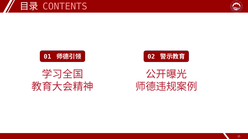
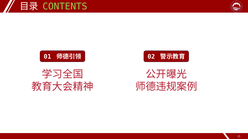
CONTENTS colour: pink -> light green (65, 6)
